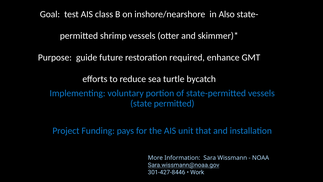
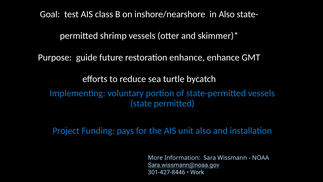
restoration required: required -> enhance (187, 57)
unit that: that -> also (203, 130)
